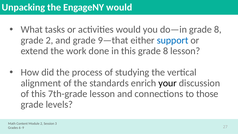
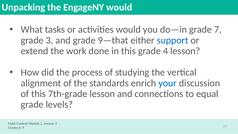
do—in grade 8: 8 -> 7 (218, 29)
grade 2: 2 -> 3 (49, 40)
this grade 8: 8 -> 4 (166, 51)
your colour: black -> blue (168, 83)
those: those -> equal (207, 94)
